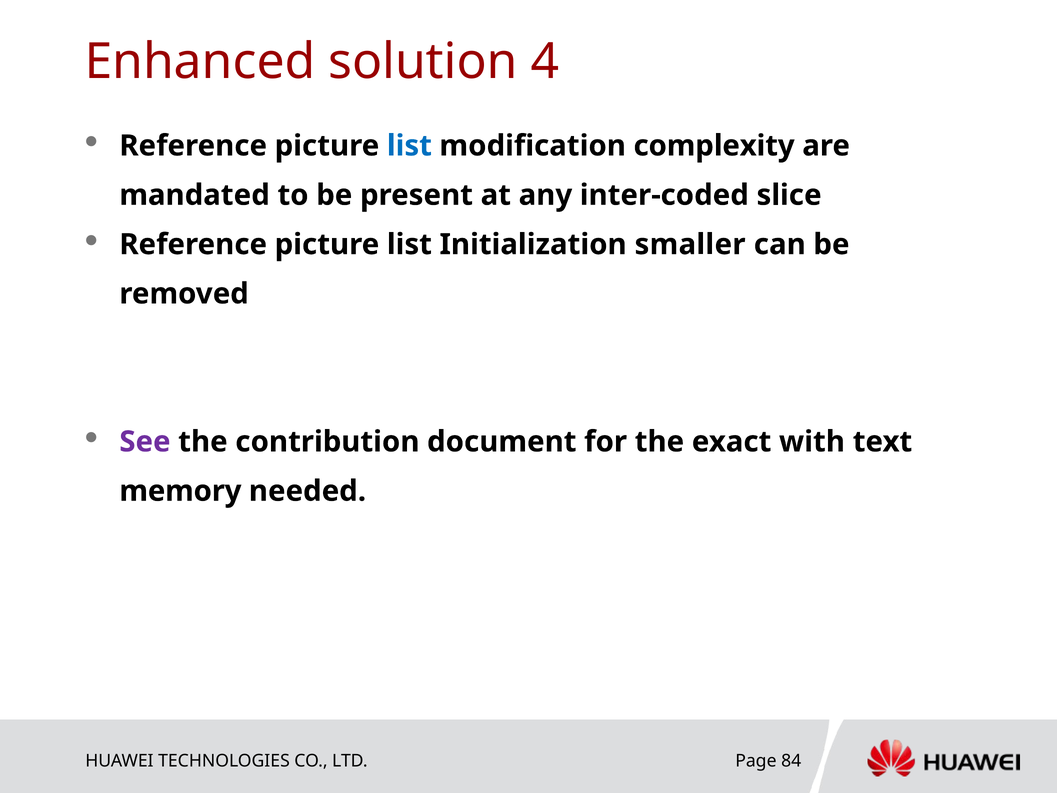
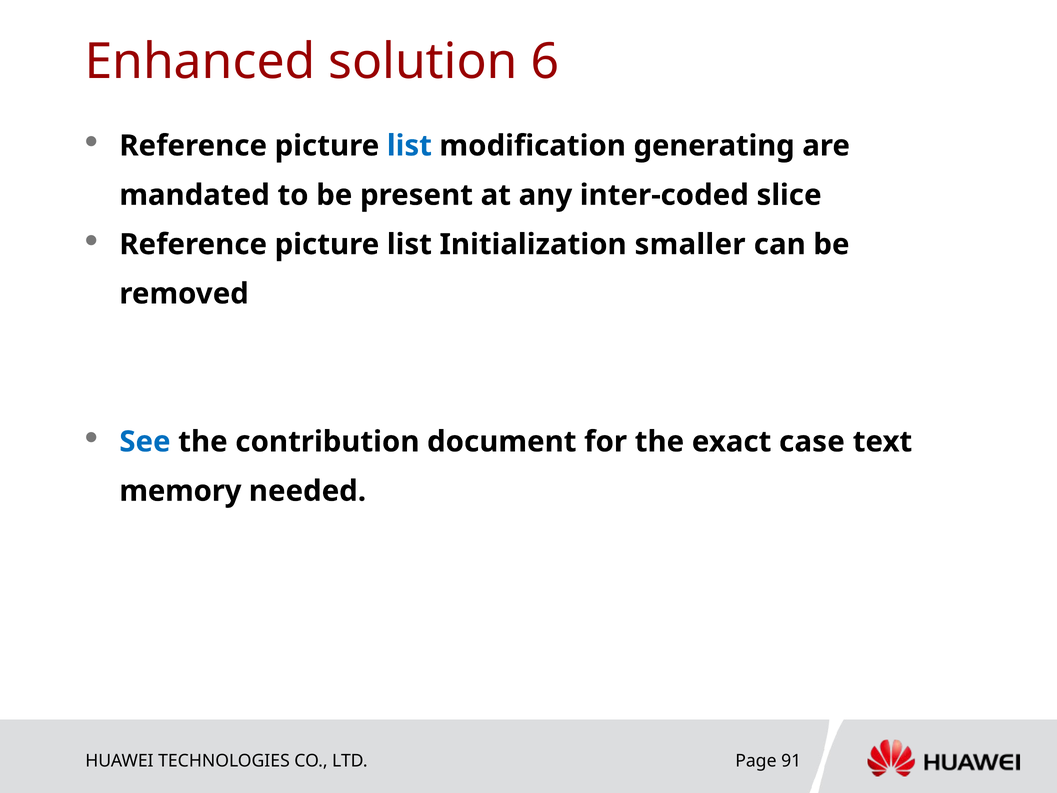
4: 4 -> 6 (545, 62)
complexity: complexity -> generating (714, 146)
See colour: purple -> blue (145, 442)
with: with -> case (812, 442)
84: 84 -> 91 (791, 761)
